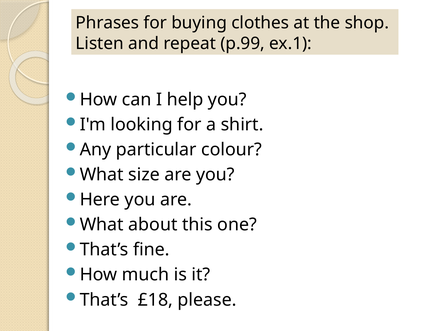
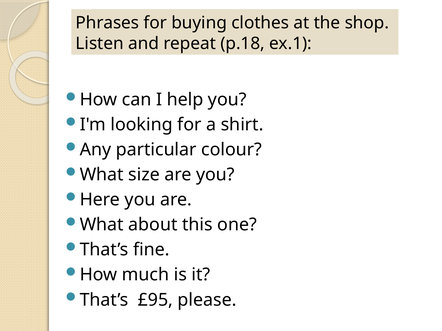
p.99: p.99 -> p.18 (243, 43)
£18: £18 -> £95 (155, 300)
